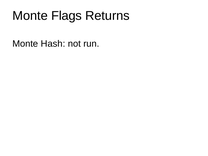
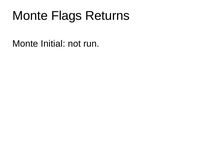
Hash: Hash -> Initial (53, 44)
